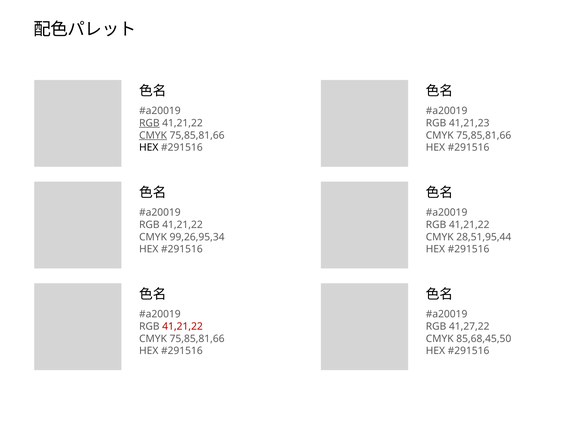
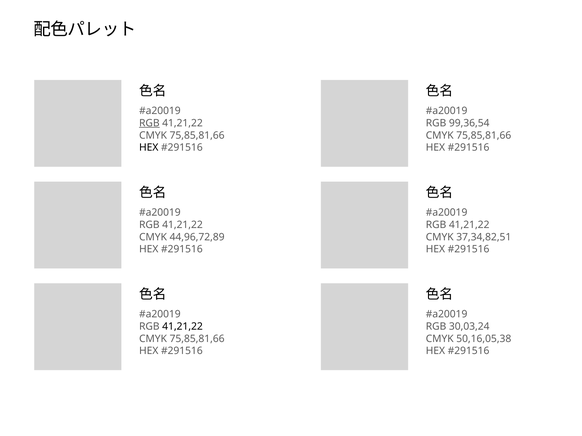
41,21,23: 41,21,23 -> 99,36,54 (469, 123)
CMYK underline: present -> none (153, 135)
99,26,95,34: 99,26,95,34 -> 44,96,72,89 (197, 237)
28,51,95,44: 28,51,95,44 -> 37,34,82,51 (484, 237)
41,21,22 colour: red -> black (183, 327)
41,27,22: 41,27,22 -> 30,03,24 (469, 327)
85,68,45,50: 85,68,45,50 -> 50,16,05,38 (484, 339)
